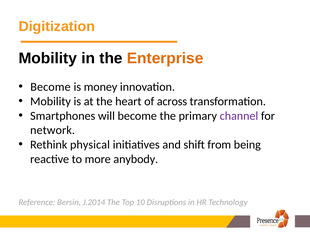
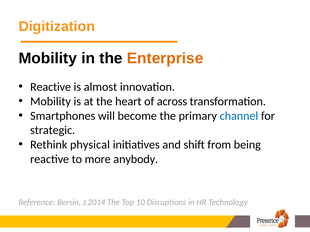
Become: Become -> Reactive (51, 87)
money: money -> almost (100, 87)
channel colour: purple -> blue (239, 116)
network: network -> strategic (53, 131)
